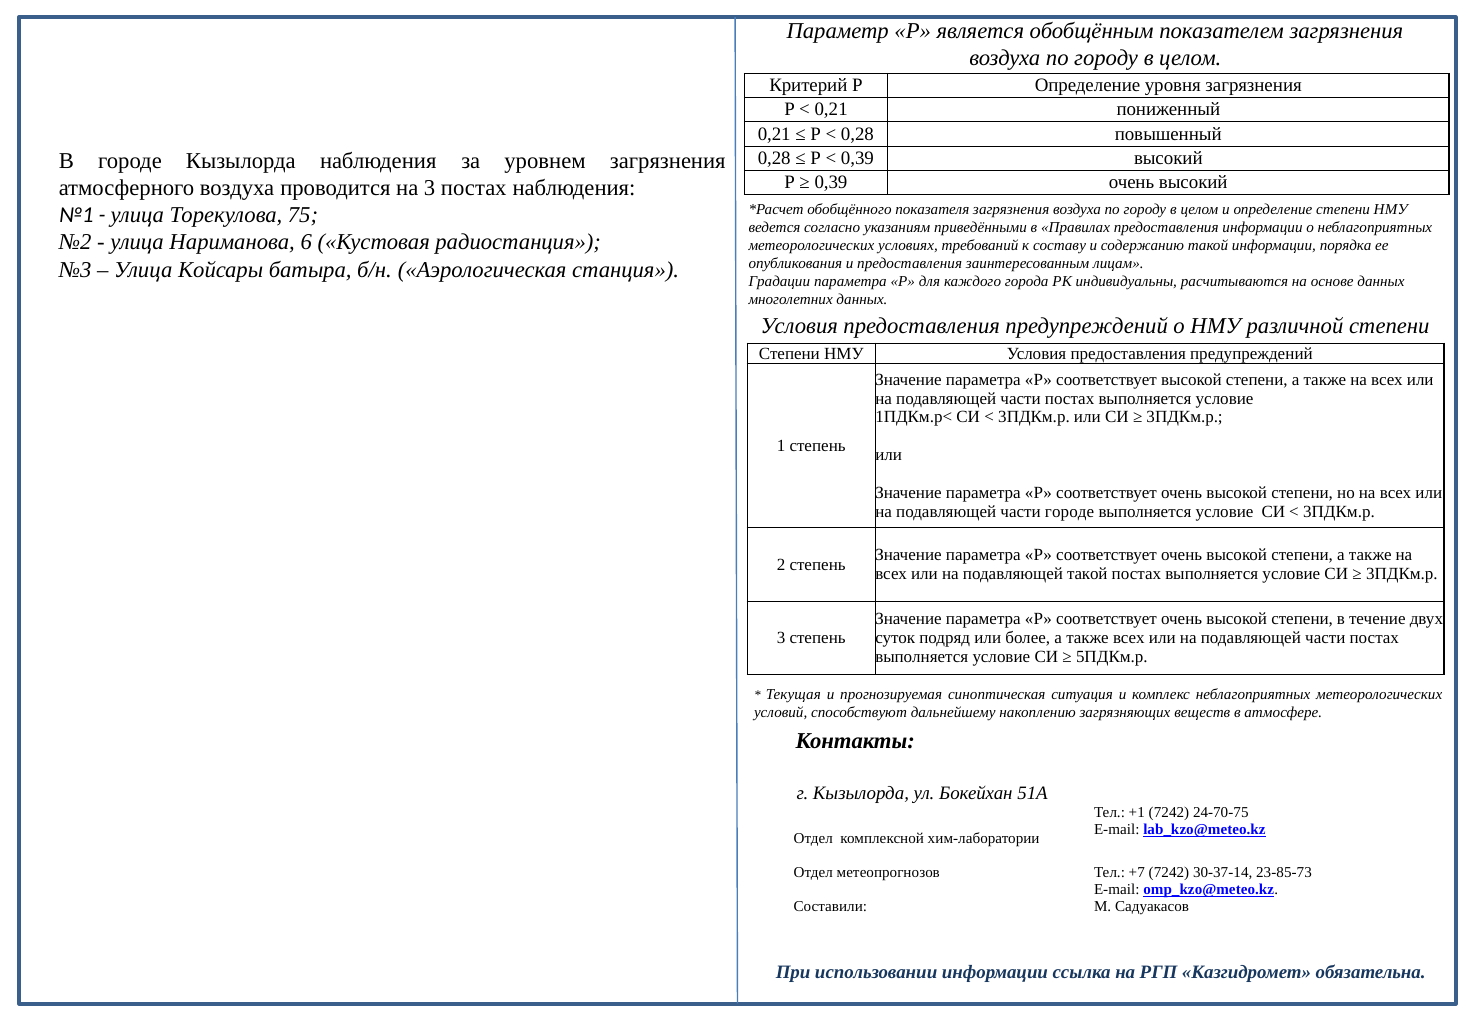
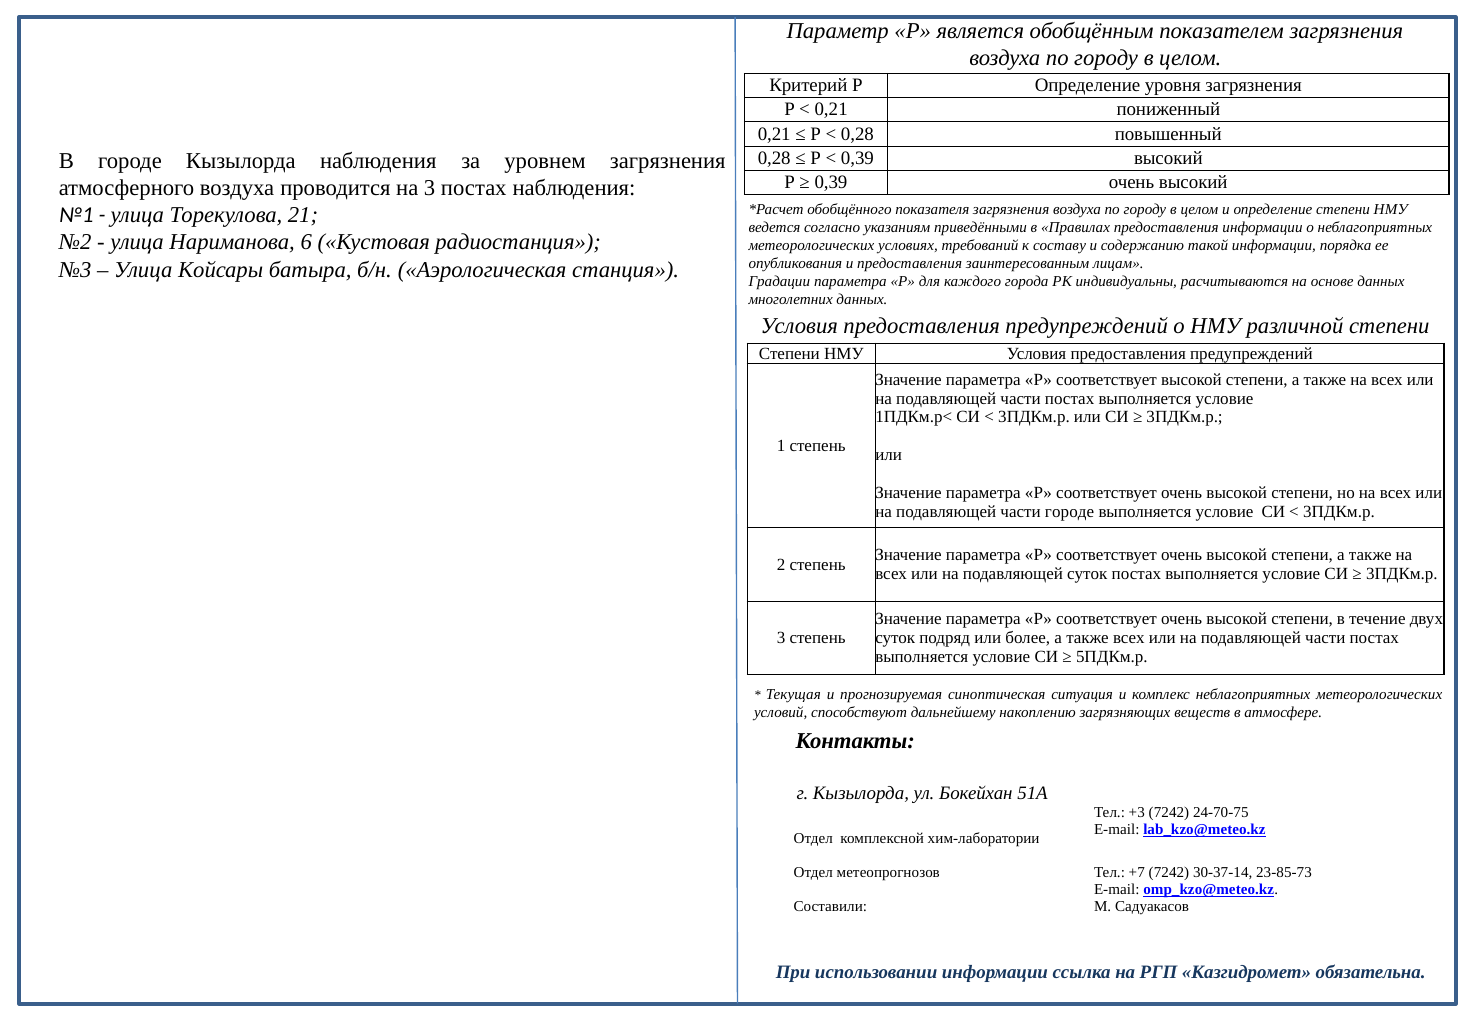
75: 75 -> 21 (303, 215)
подавляющей такой: такой -> суток (1087, 574)
+1: +1 -> +3 (1137, 813)
